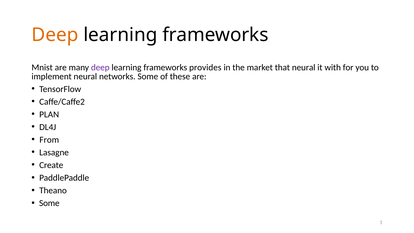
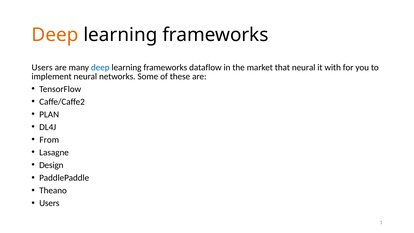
Mnist: Mnist -> Users (42, 68)
deep colour: purple -> blue (100, 68)
provides: provides -> dataflow (205, 68)
Create: Create -> Design (51, 165)
Some: Some -> Users (49, 203)
